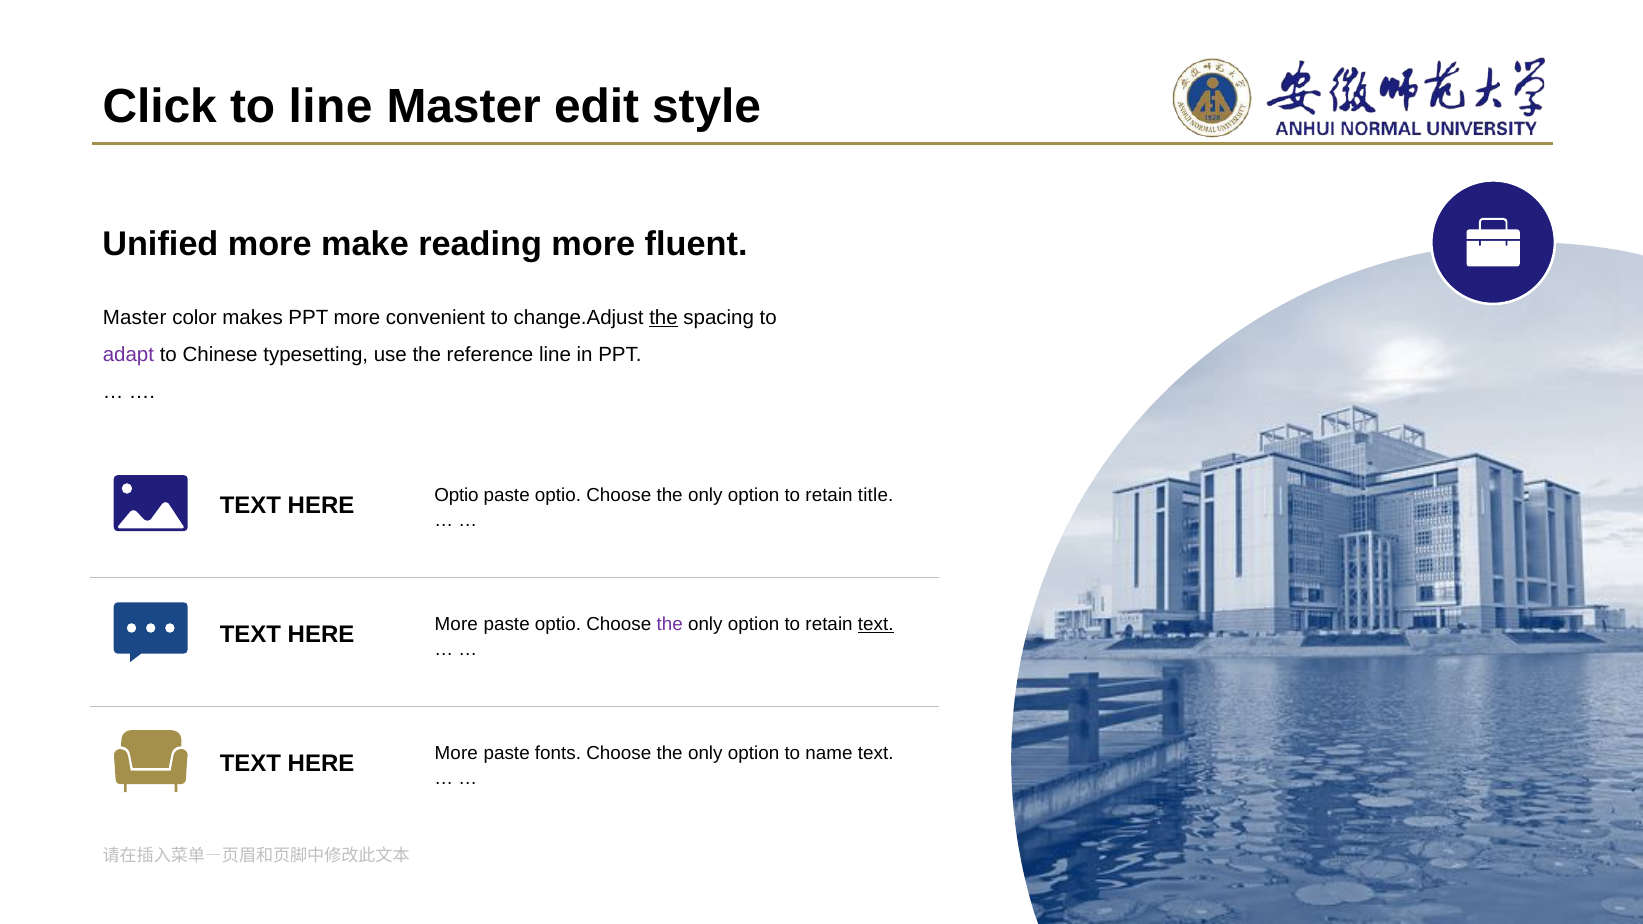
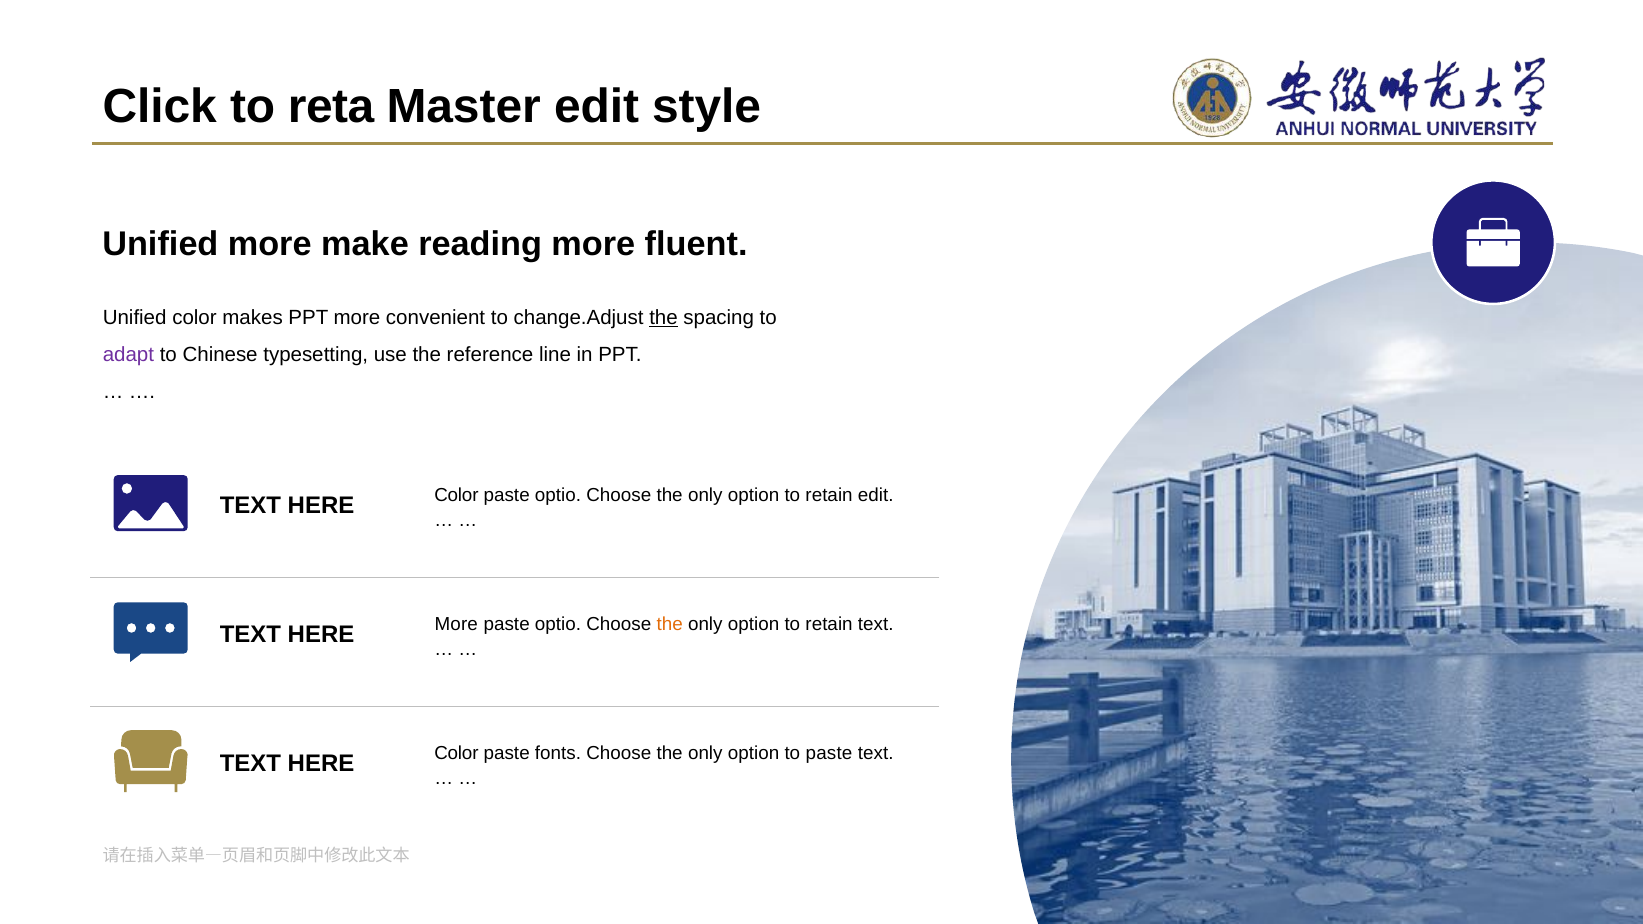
to line: line -> reta (331, 106)
Master: Master -> Unified (135, 318)
Optio: Optio -> Color (456, 495)
retain title: title -> edit (876, 495)
the colour: purple -> orange (670, 624)
text underline: present -> none (876, 624)
More: More -> Color (456, 753)
to name: name -> paste (829, 753)
